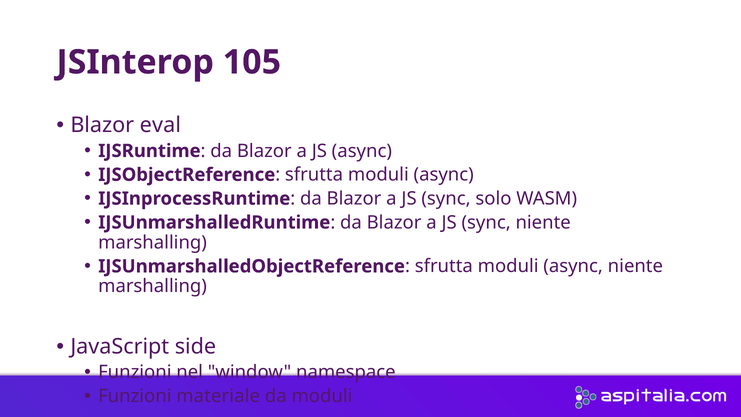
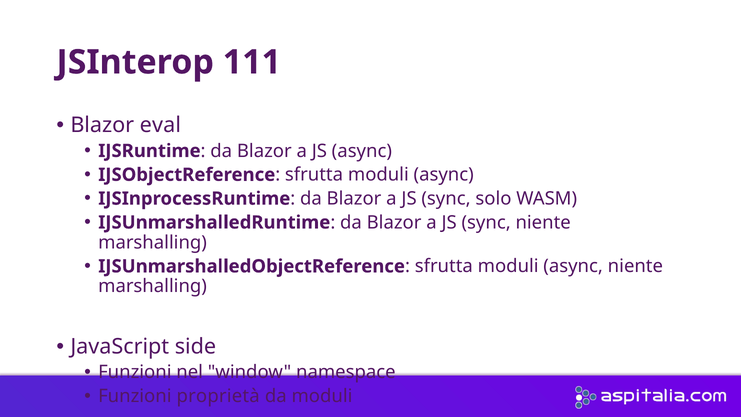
105: 105 -> 111 (252, 62)
materiale: materiale -> proprietà (218, 396)
